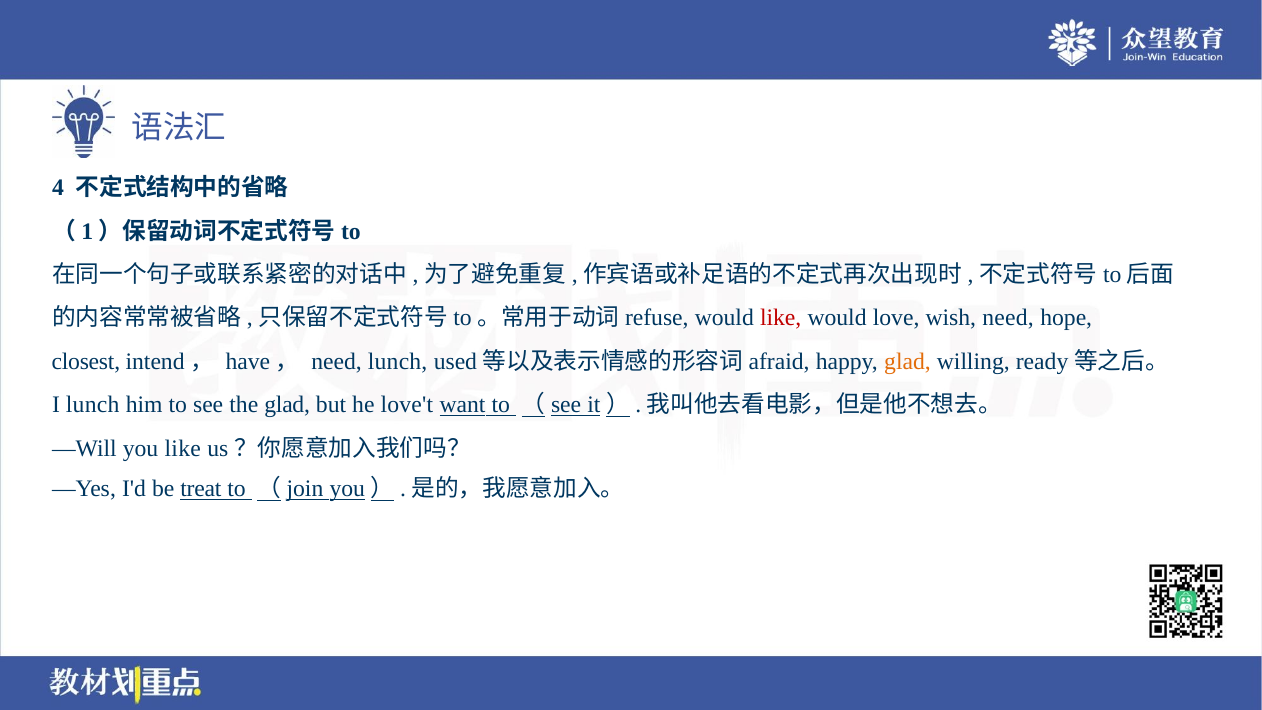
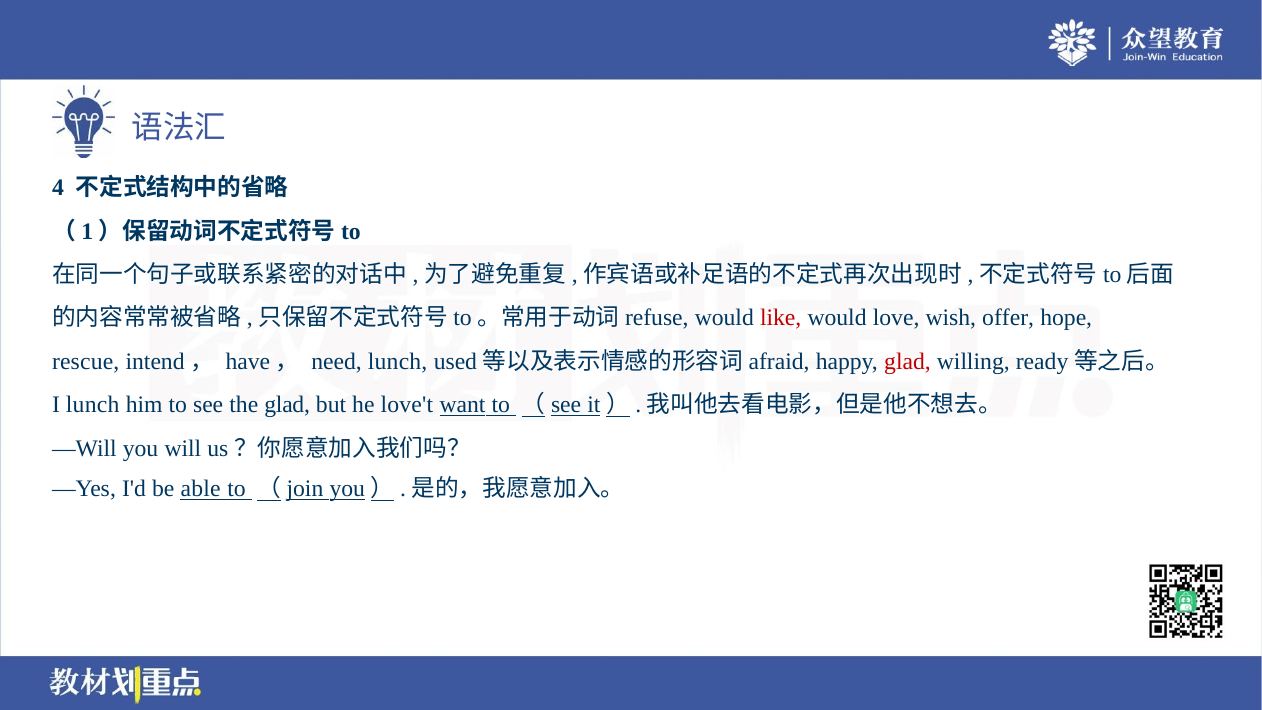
wish need: need -> offer (1008, 318)
closest: closest -> rescue (86, 361)
glad colour: orange -> red (907, 361)
you like: like -> will (183, 448)
treat: treat -> able (201, 489)
